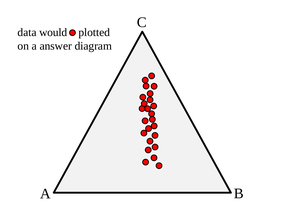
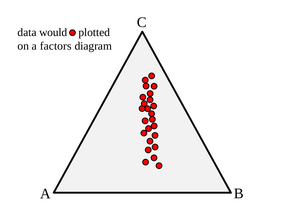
answer: answer -> factors (56, 46)
